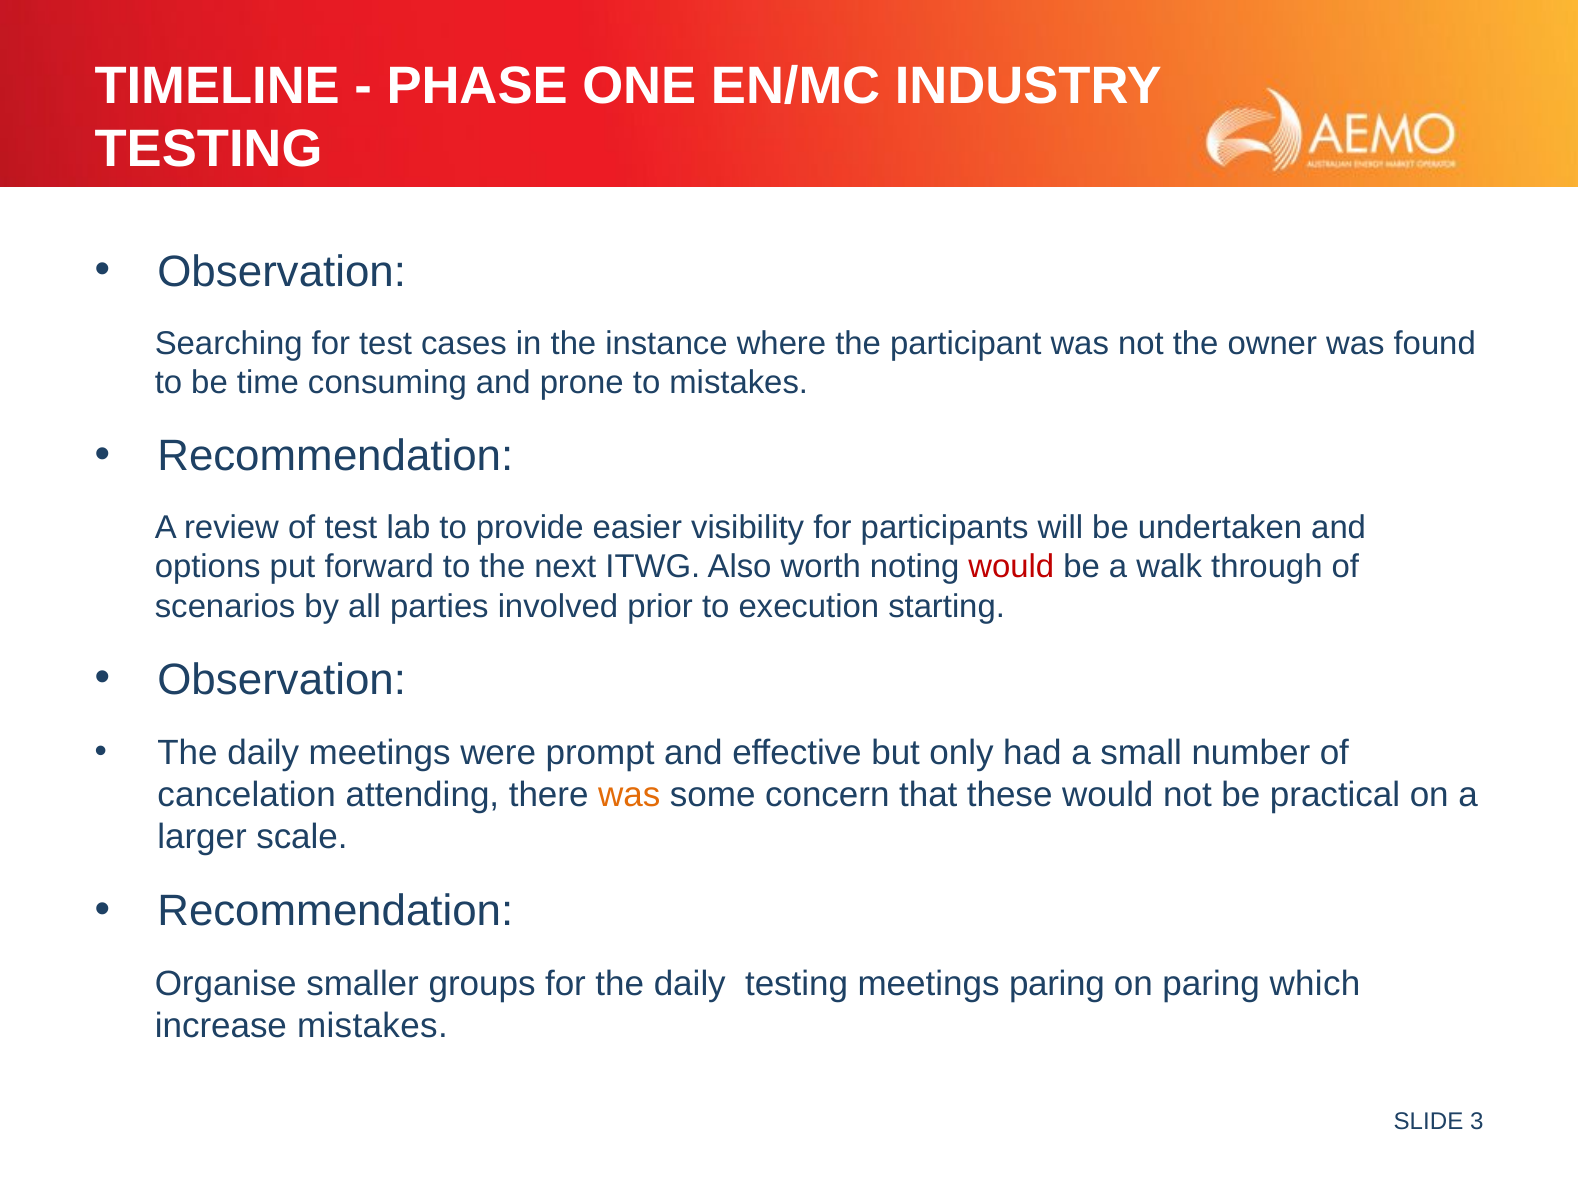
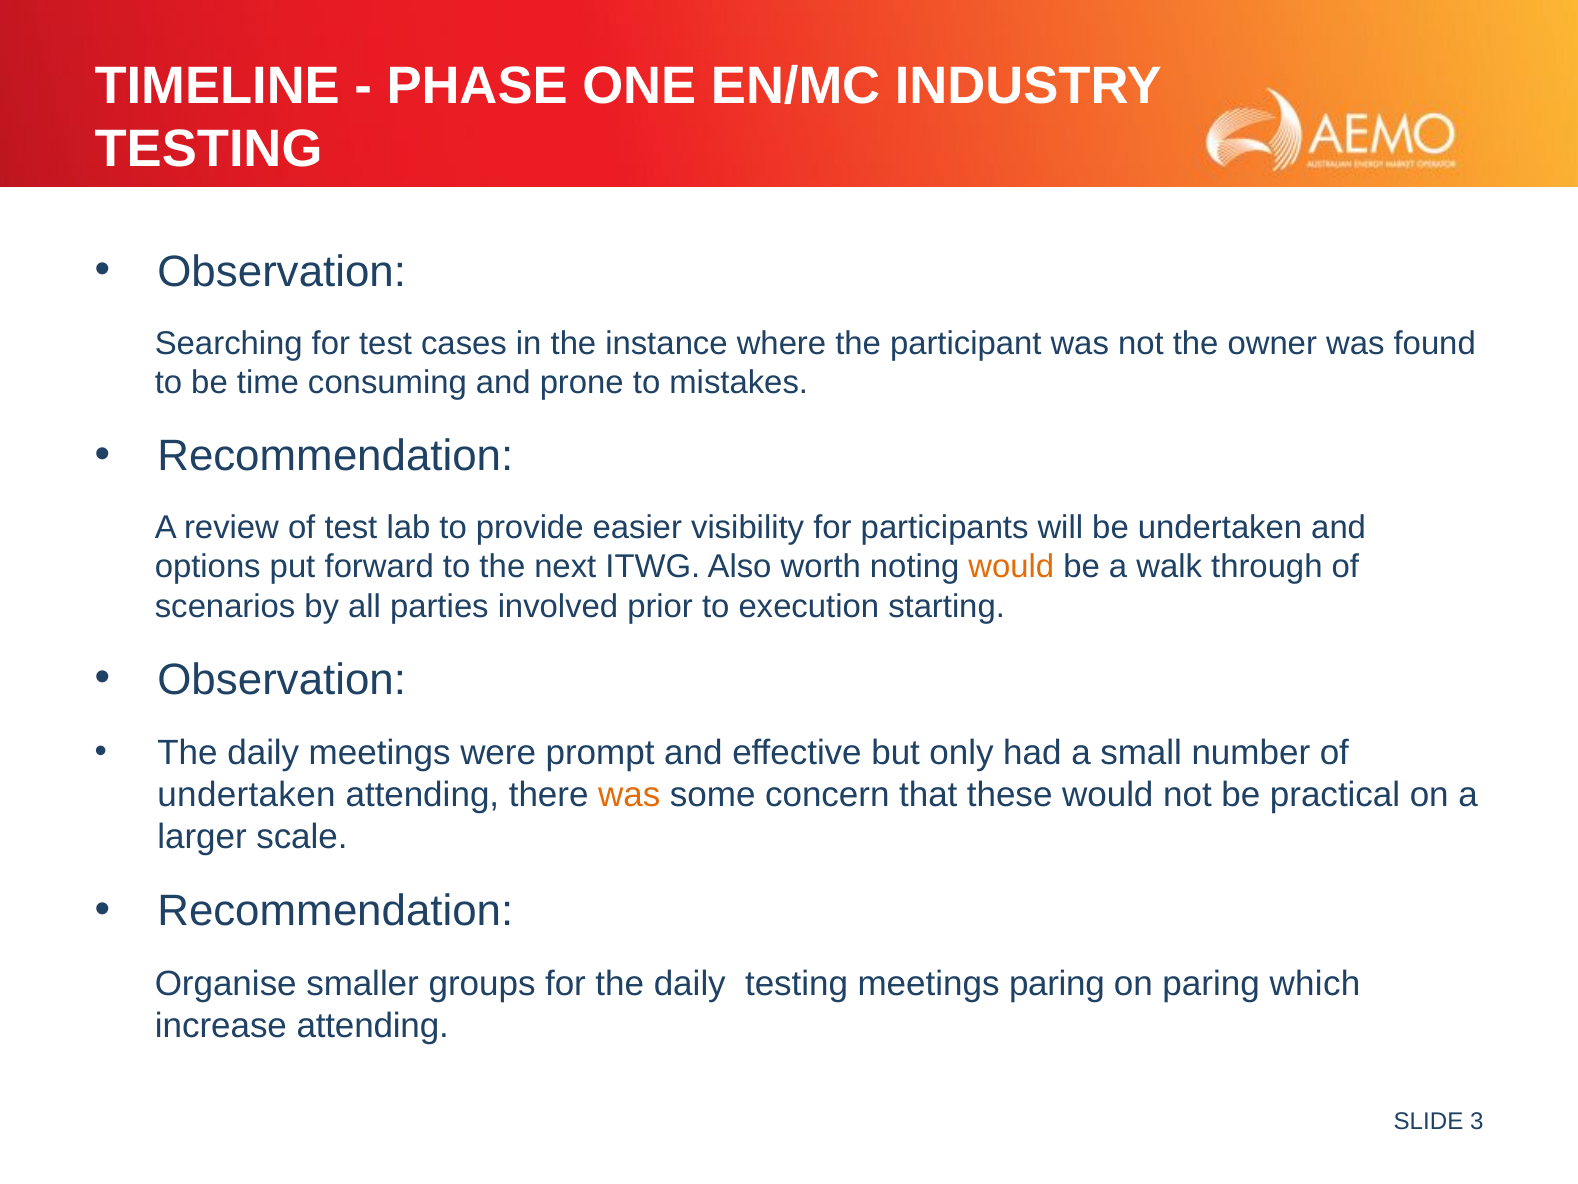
would colour: red -> orange (1011, 567)
cancelation: cancelation -> undertaken (247, 794)
increase mistakes: mistakes -> attending (373, 1026)
